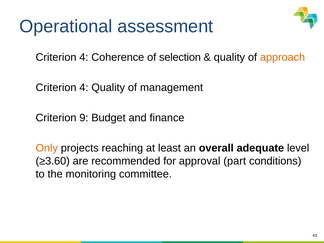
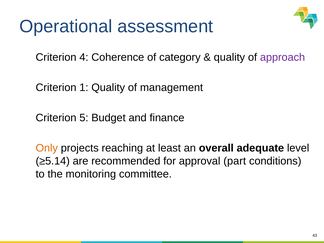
selection: selection -> category (180, 57)
approach colour: orange -> purple (283, 57)
4: 4 -> 1 (84, 88)
9: 9 -> 5 (84, 118)
≥3.60: ≥3.60 -> ≥5.14 (53, 161)
